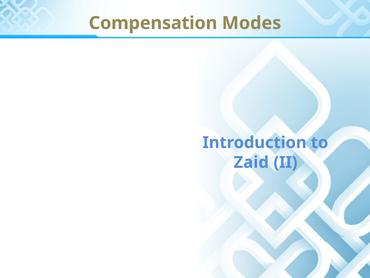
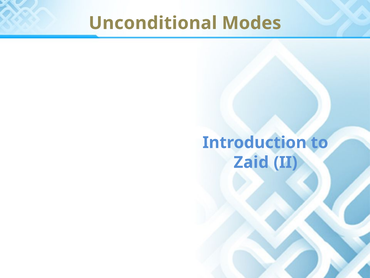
Compensation: Compensation -> Unconditional (153, 23)
